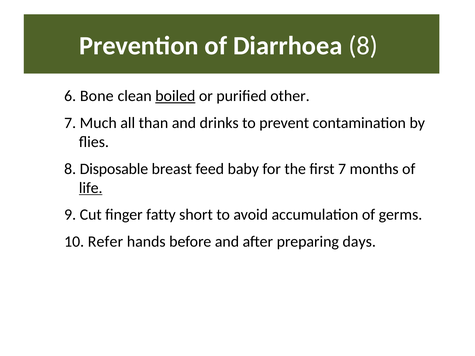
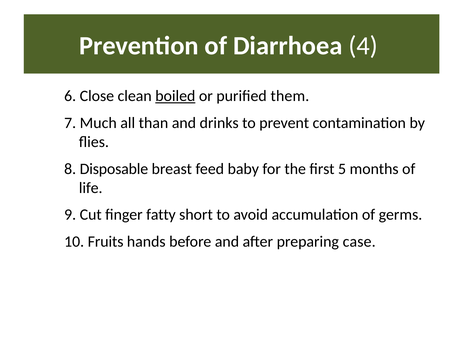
Diarrhoea 8: 8 -> 4 (363, 46)
Bone: Bone -> Close (97, 96)
other: other -> them (290, 96)
first 7: 7 -> 5 (342, 169)
life underline: present -> none (91, 188)
Refer: Refer -> Fruits (106, 242)
days: days -> case (359, 242)
